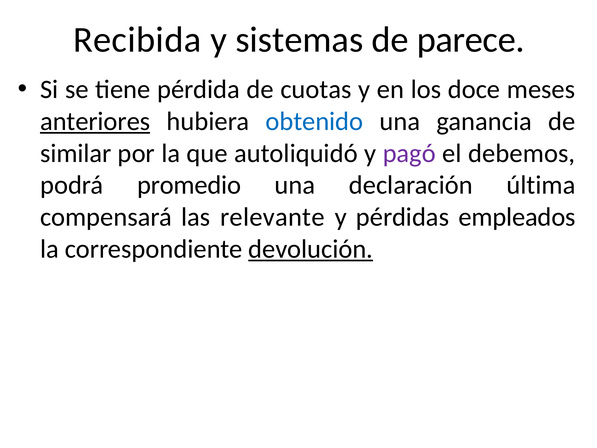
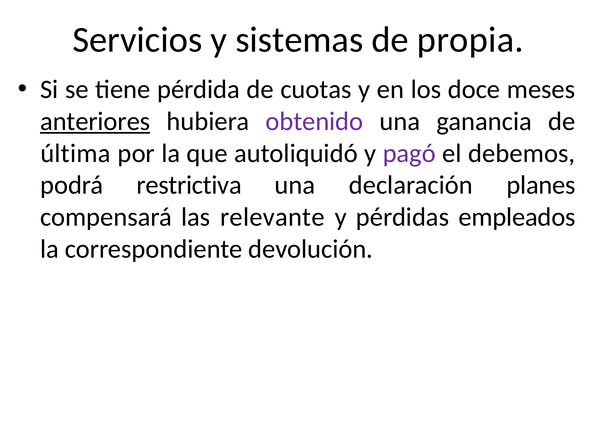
Recibida: Recibida -> Servicios (137, 40)
parece: parece -> propia (470, 40)
obtenido colour: blue -> purple (314, 121)
similar: similar -> última (75, 153)
promedio: promedio -> restrictiva (189, 185)
última: última -> planes (541, 185)
devolución underline: present -> none (311, 249)
